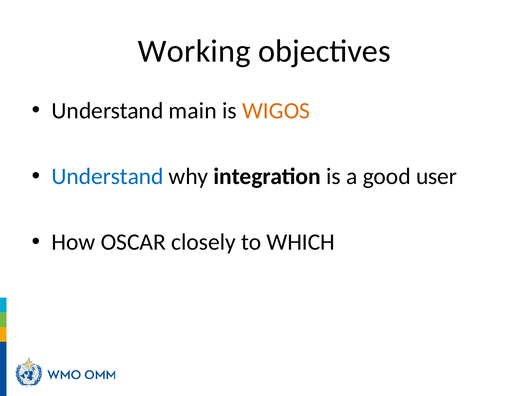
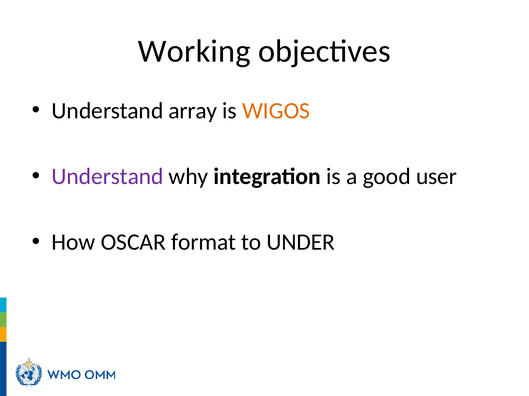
main: main -> array (193, 111)
Understand colour: blue -> purple (108, 177)
closely: closely -> format (204, 243)
WHICH: WHICH -> UNDER (301, 243)
